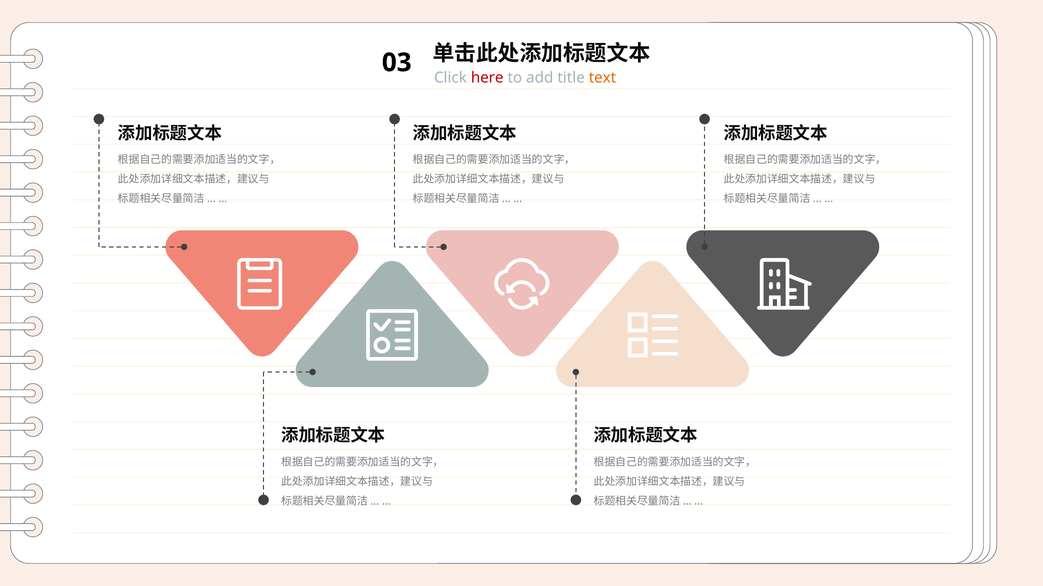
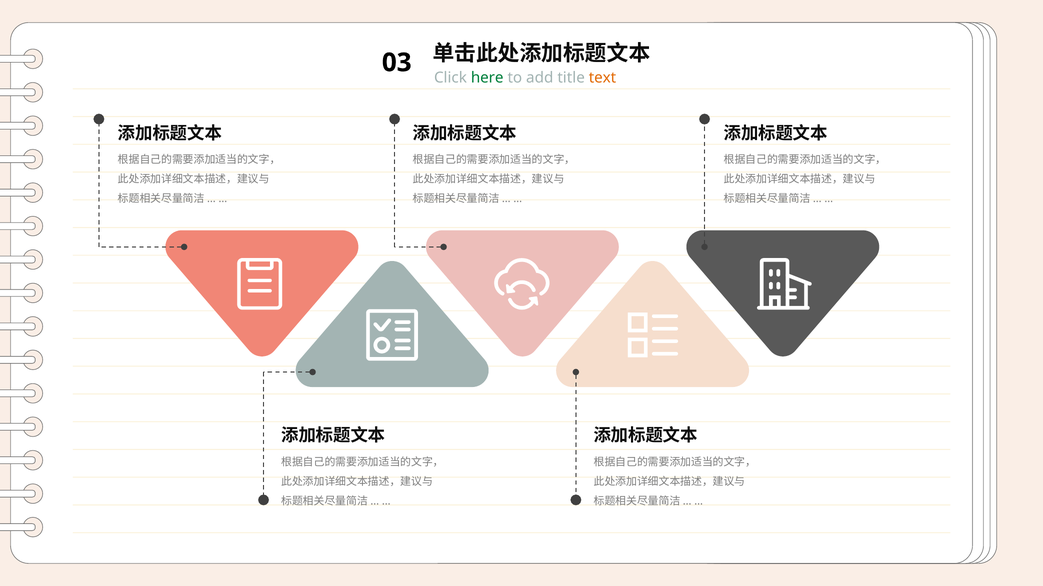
here colour: red -> green (487, 78)
